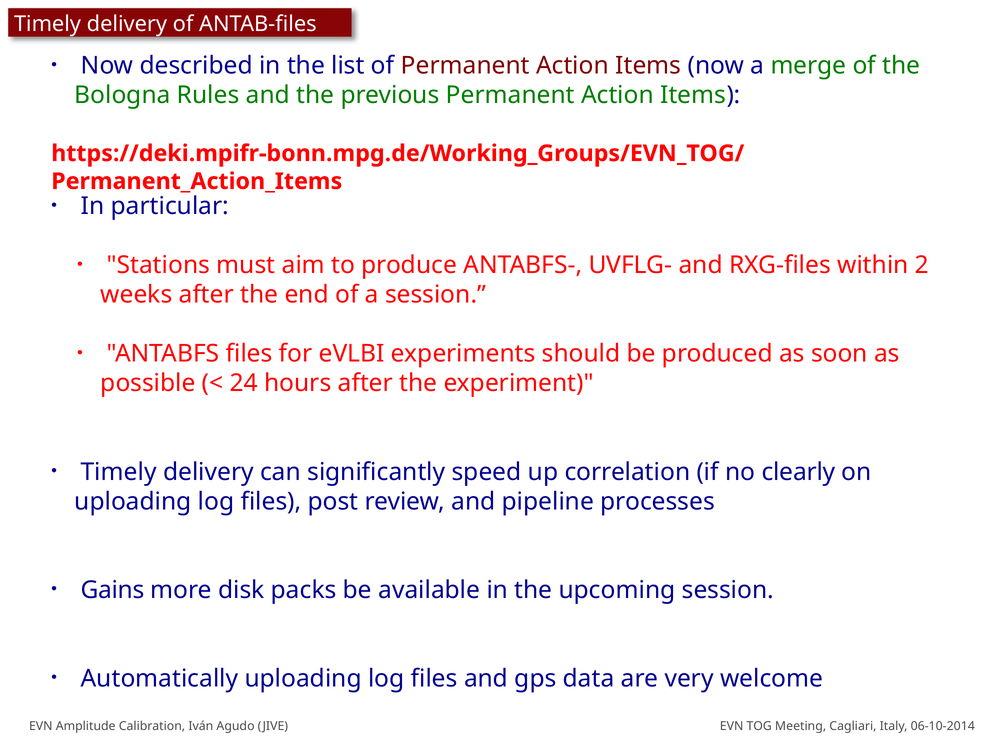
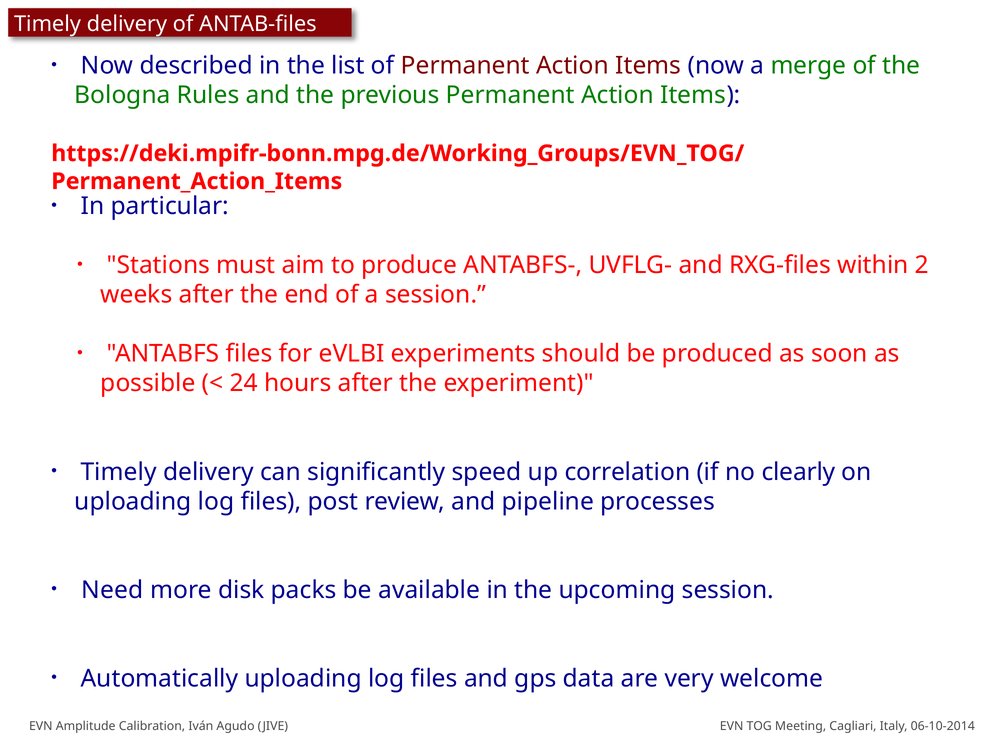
Gains: Gains -> Need (112, 590)
